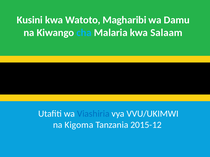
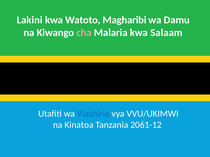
Kusini: Kusini -> Lakini (30, 20)
cha colour: light blue -> pink (84, 33)
Kigoma: Kigoma -> Kinatoa (79, 125)
2015-12: 2015-12 -> 2061-12 (146, 125)
